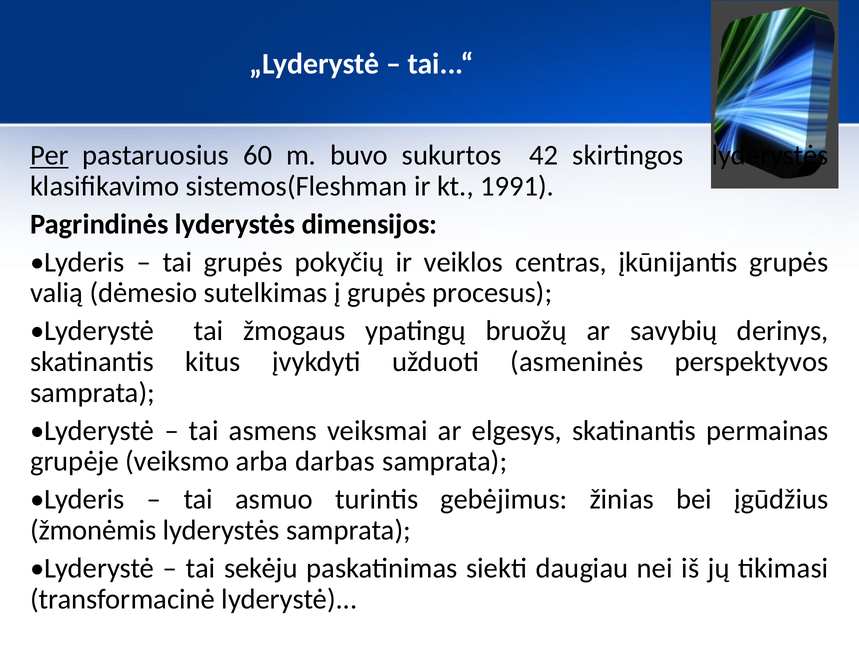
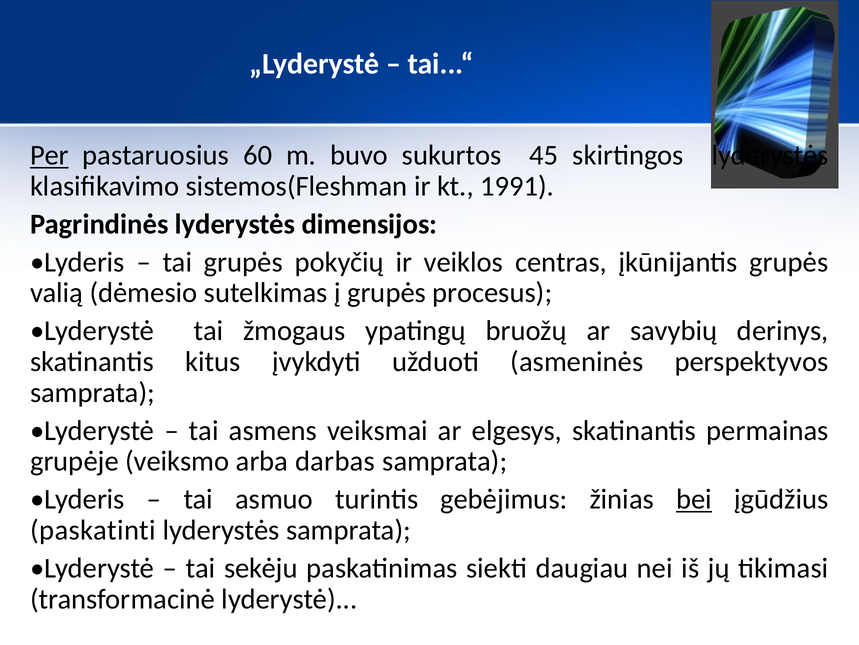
42: 42 -> 45 (544, 155)
bei underline: none -> present (694, 499)
žmonėmis: žmonėmis -> paskatinti (93, 530)
